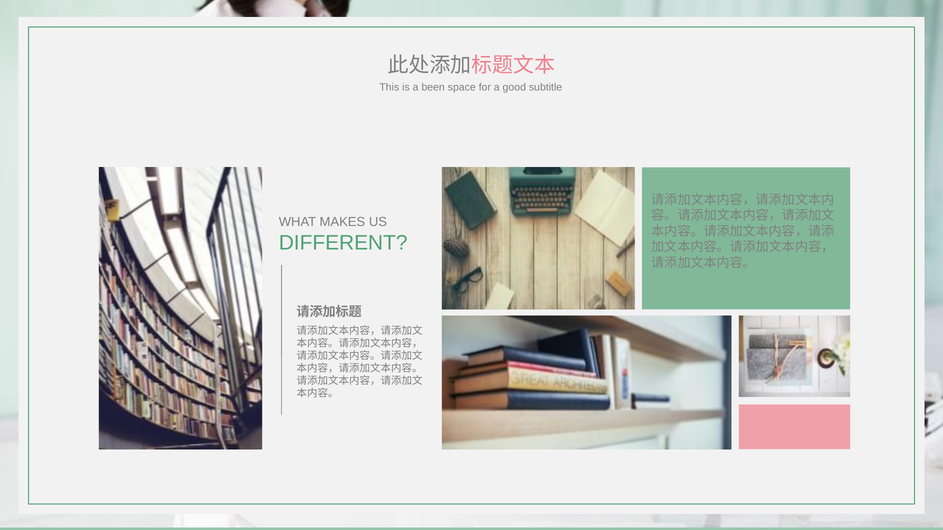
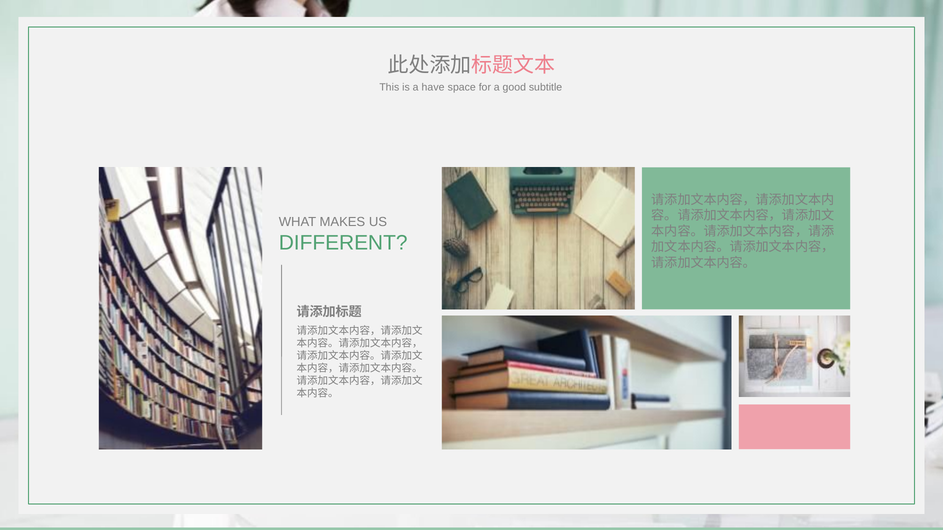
been: been -> have (433, 87)
